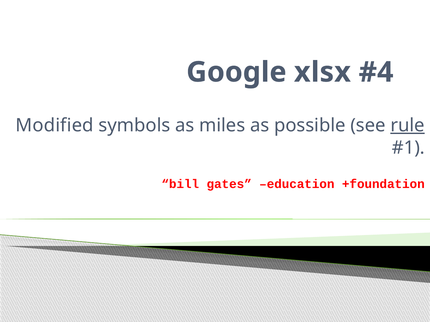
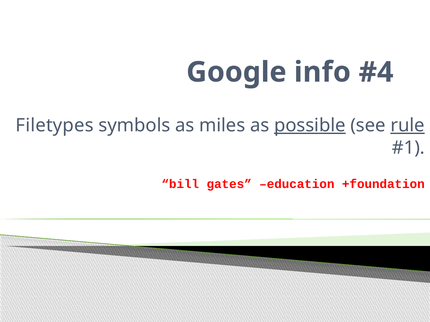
xlsx: xlsx -> info (322, 72)
Modified: Modified -> Filetypes (55, 126)
possible underline: none -> present (310, 126)
